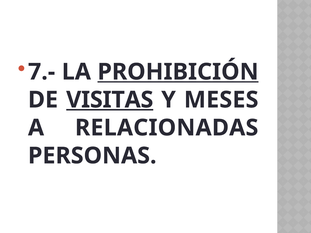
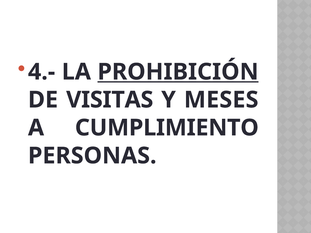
7.-: 7.- -> 4.- (42, 72)
VISITAS underline: present -> none (110, 100)
RELACIONADAS: RELACIONADAS -> CUMPLIMIENTO (167, 128)
